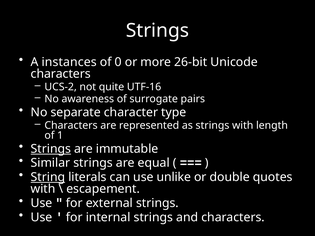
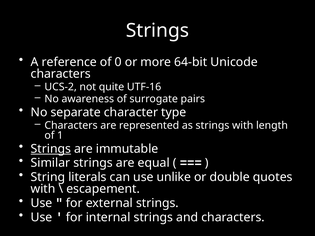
instances: instances -> reference (69, 62)
26-bit: 26-bit -> 64-bit (191, 62)
String underline: present -> none (48, 177)
